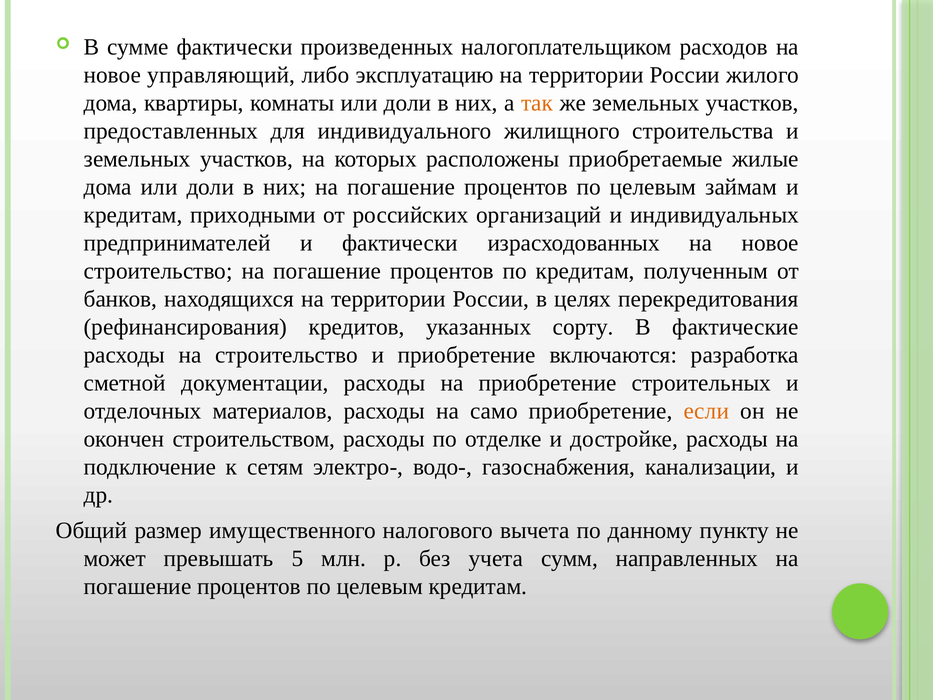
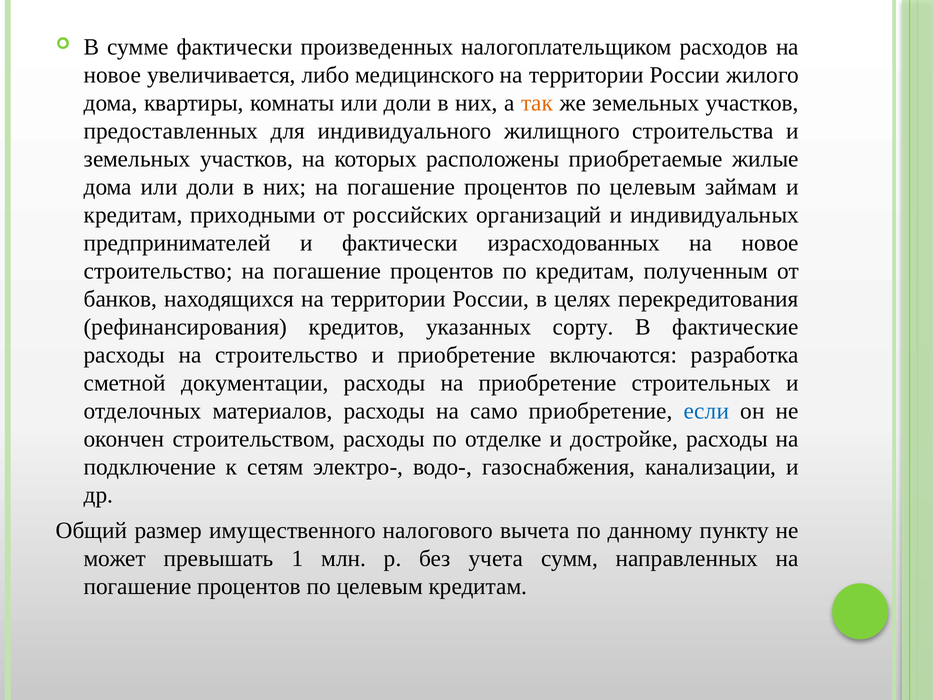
управляющий: управляющий -> увеличивается (221, 75)
эксплуатацию: эксплуатацию -> медицинского (425, 75)
если colour: orange -> blue (706, 411)
5: 5 -> 1 (297, 558)
